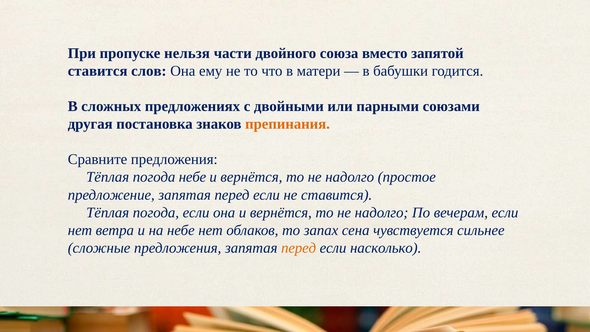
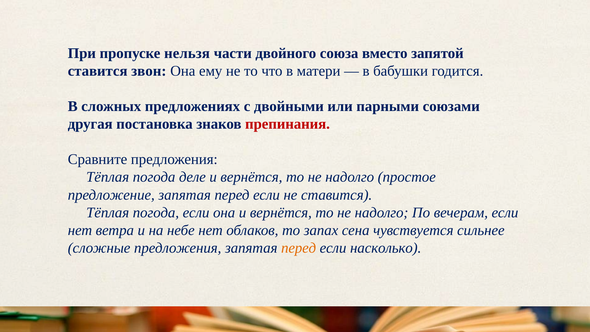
слов: слов -> звон (149, 71)
препинания colour: orange -> red (287, 124)
погода небе: небе -> деле (192, 177)
